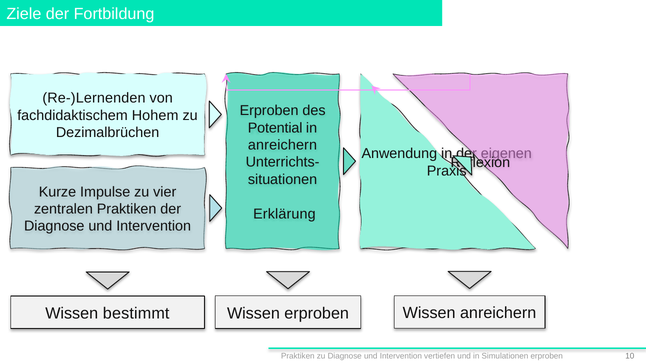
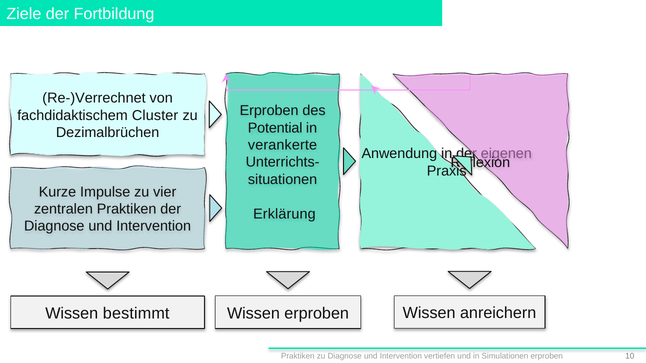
Re-)Lernenden: Re-)Lernenden -> Re-)Verrechnet (94, 98)
Hohem: Hohem -> Cluster (155, 116)
anreichern: anreichern -> verankerte (283, 145)
